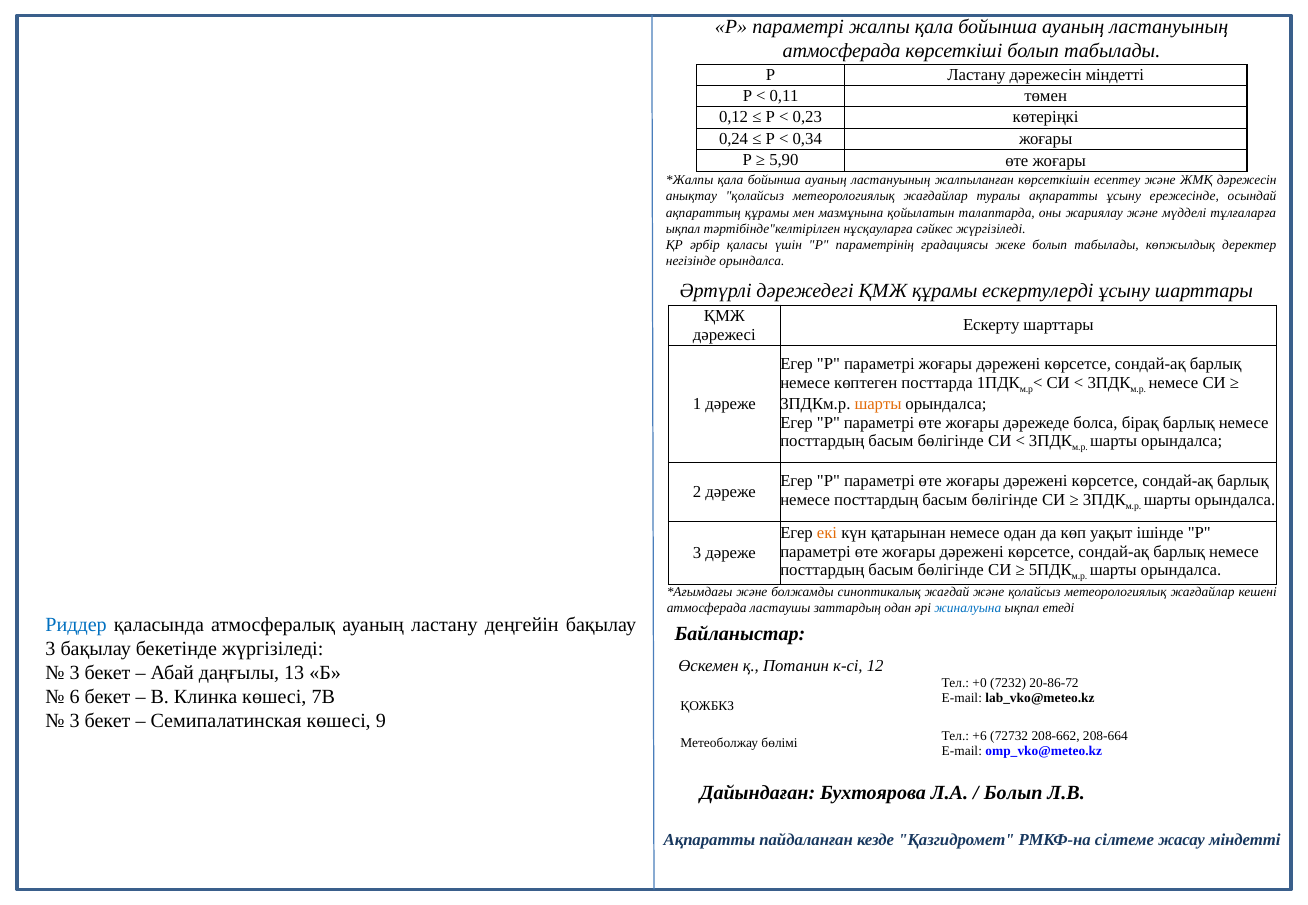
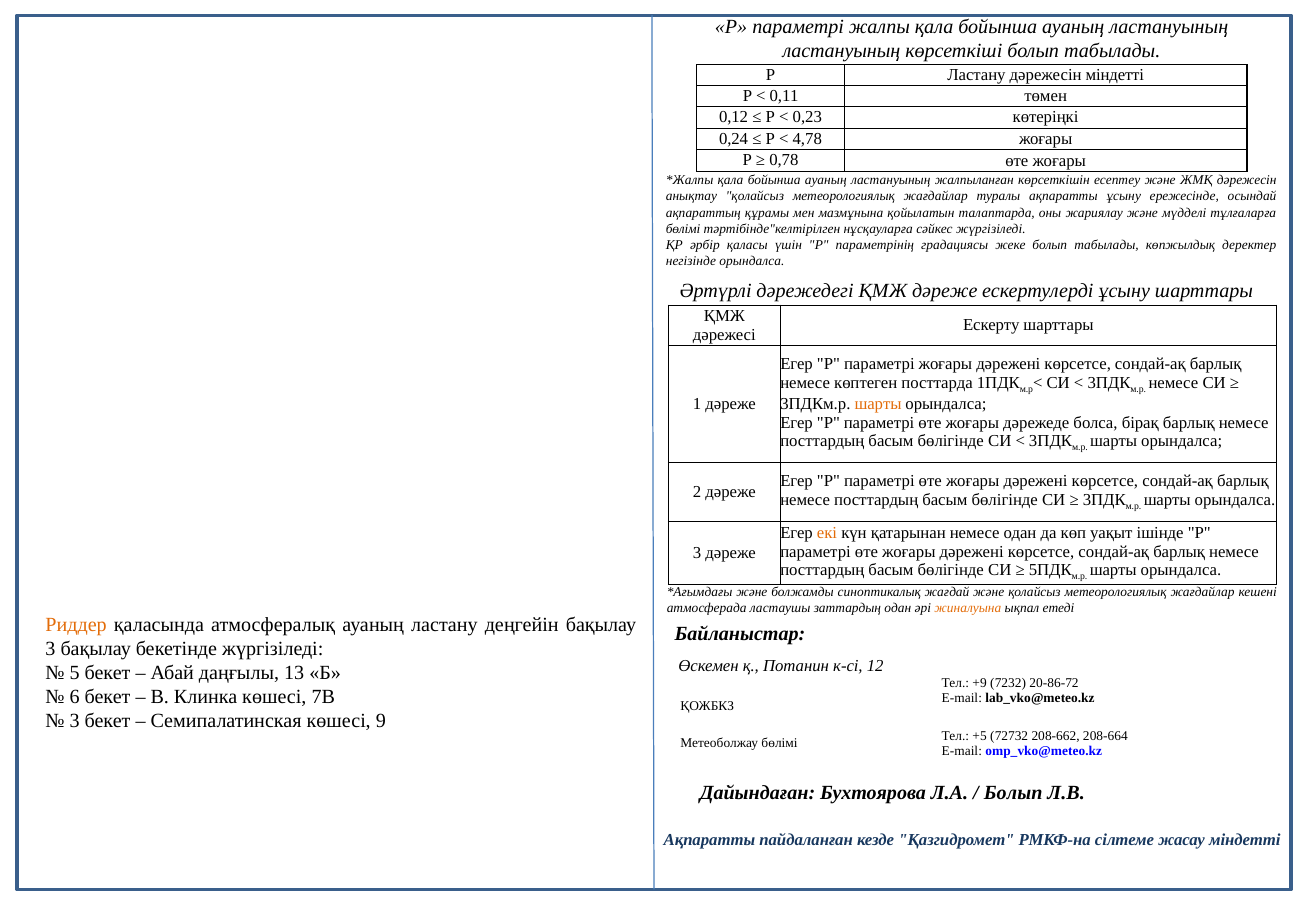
атмосферада: атмосферада -> ластануының (842, 51)
0,34: 0,34 -> 4,78 (807, 139)
5,90: 5,90 -> 0,78 (784, 160)
ықпал: ықпал -> бөлімі (683, 229)
ҚМЖ құрамы: құрамы -> дәреже (945, 291)
жиналуына colour: blue -> orange (968, 609)
Риддер colour: blue -> orange (76, 625)
3: 3 -> 5 (75, 673)
+0: +0 -> +9 (980, 684)
+6: +6 -> +5 (980, 736)
